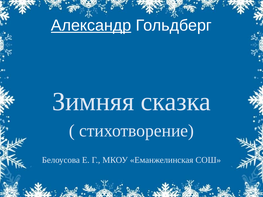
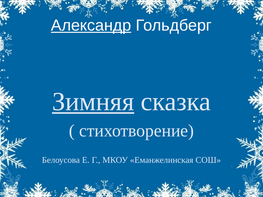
Зимняя underline: none -> present (93, 102)
